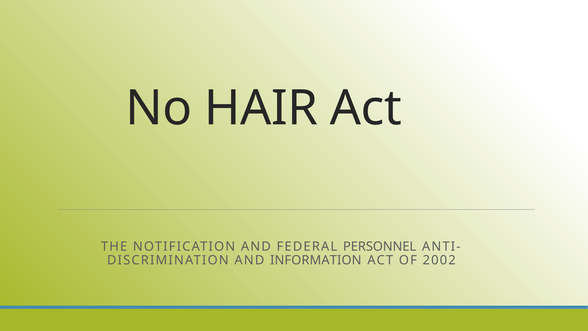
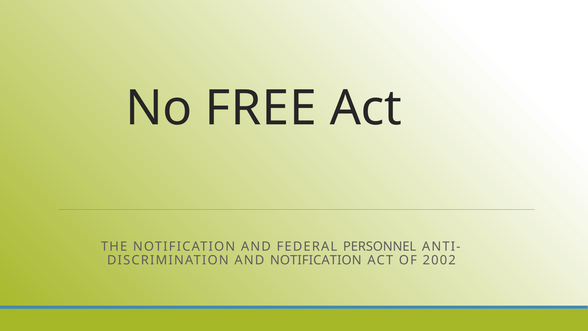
HAIR: HAIR -> FREE (261, 108)
AND INFORMATION: INFORMATION -> NOTIFICATION (316, 260)
